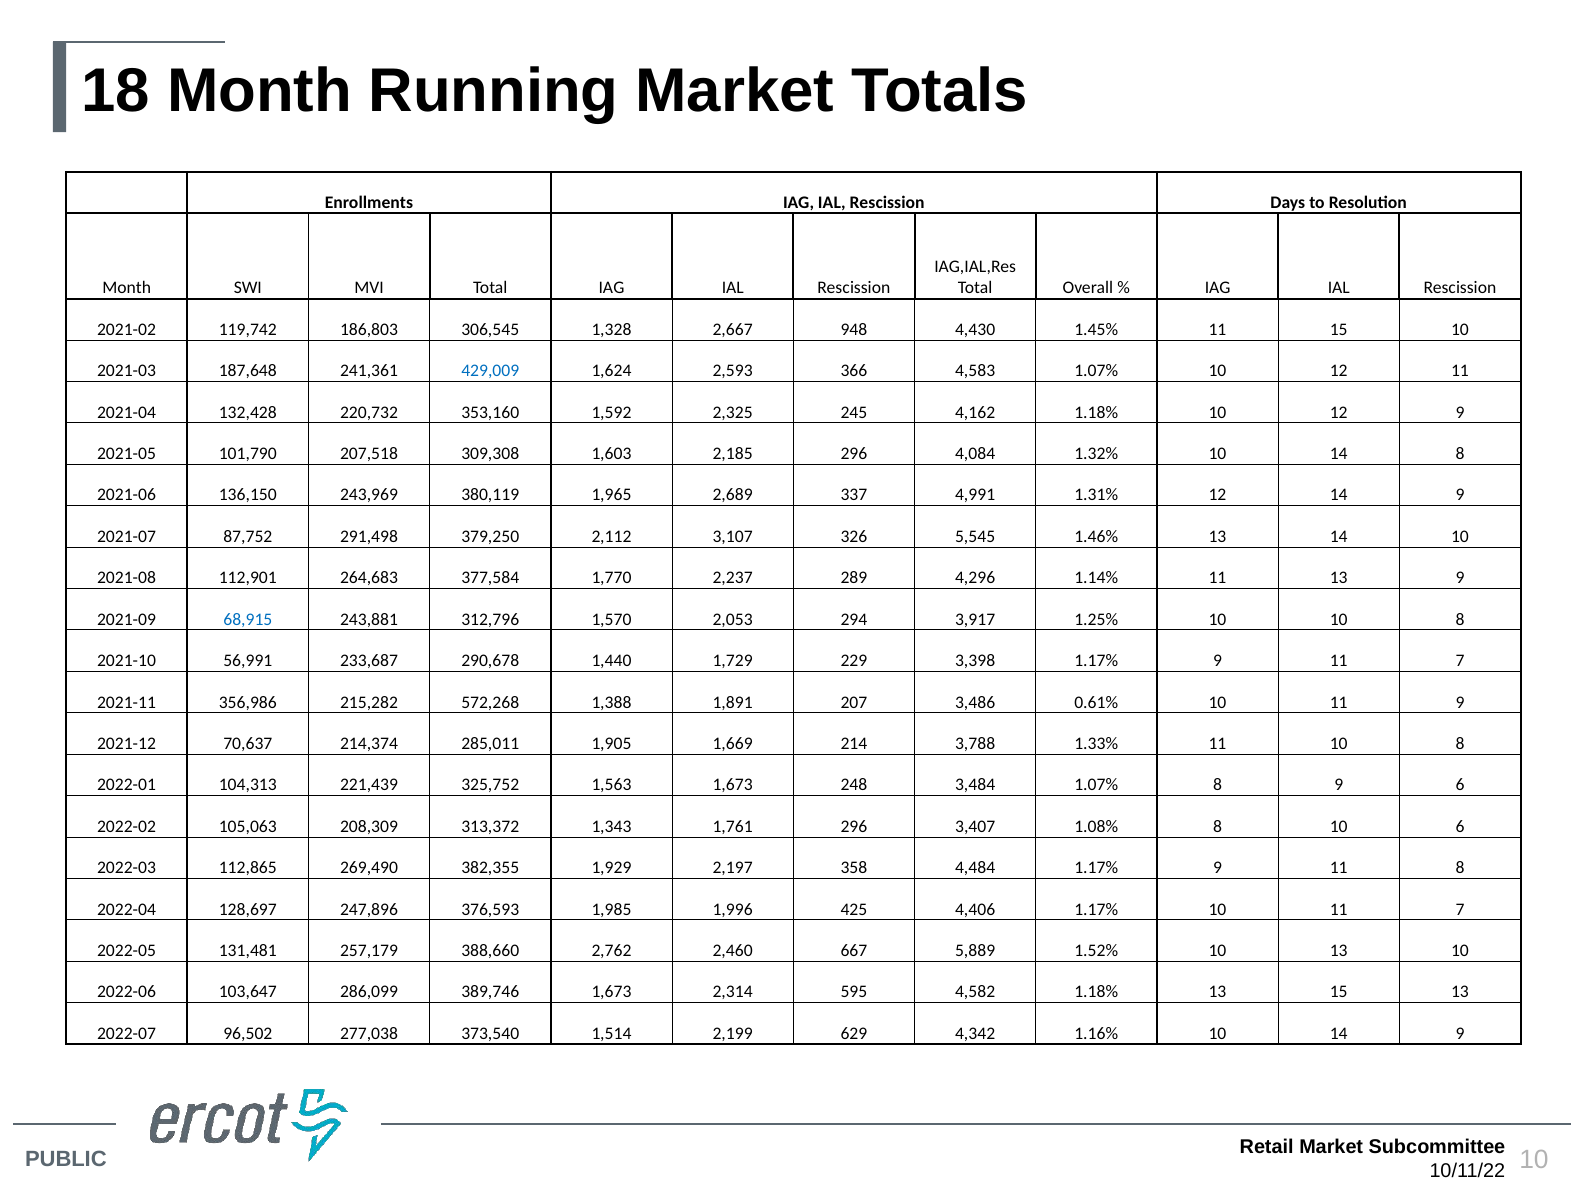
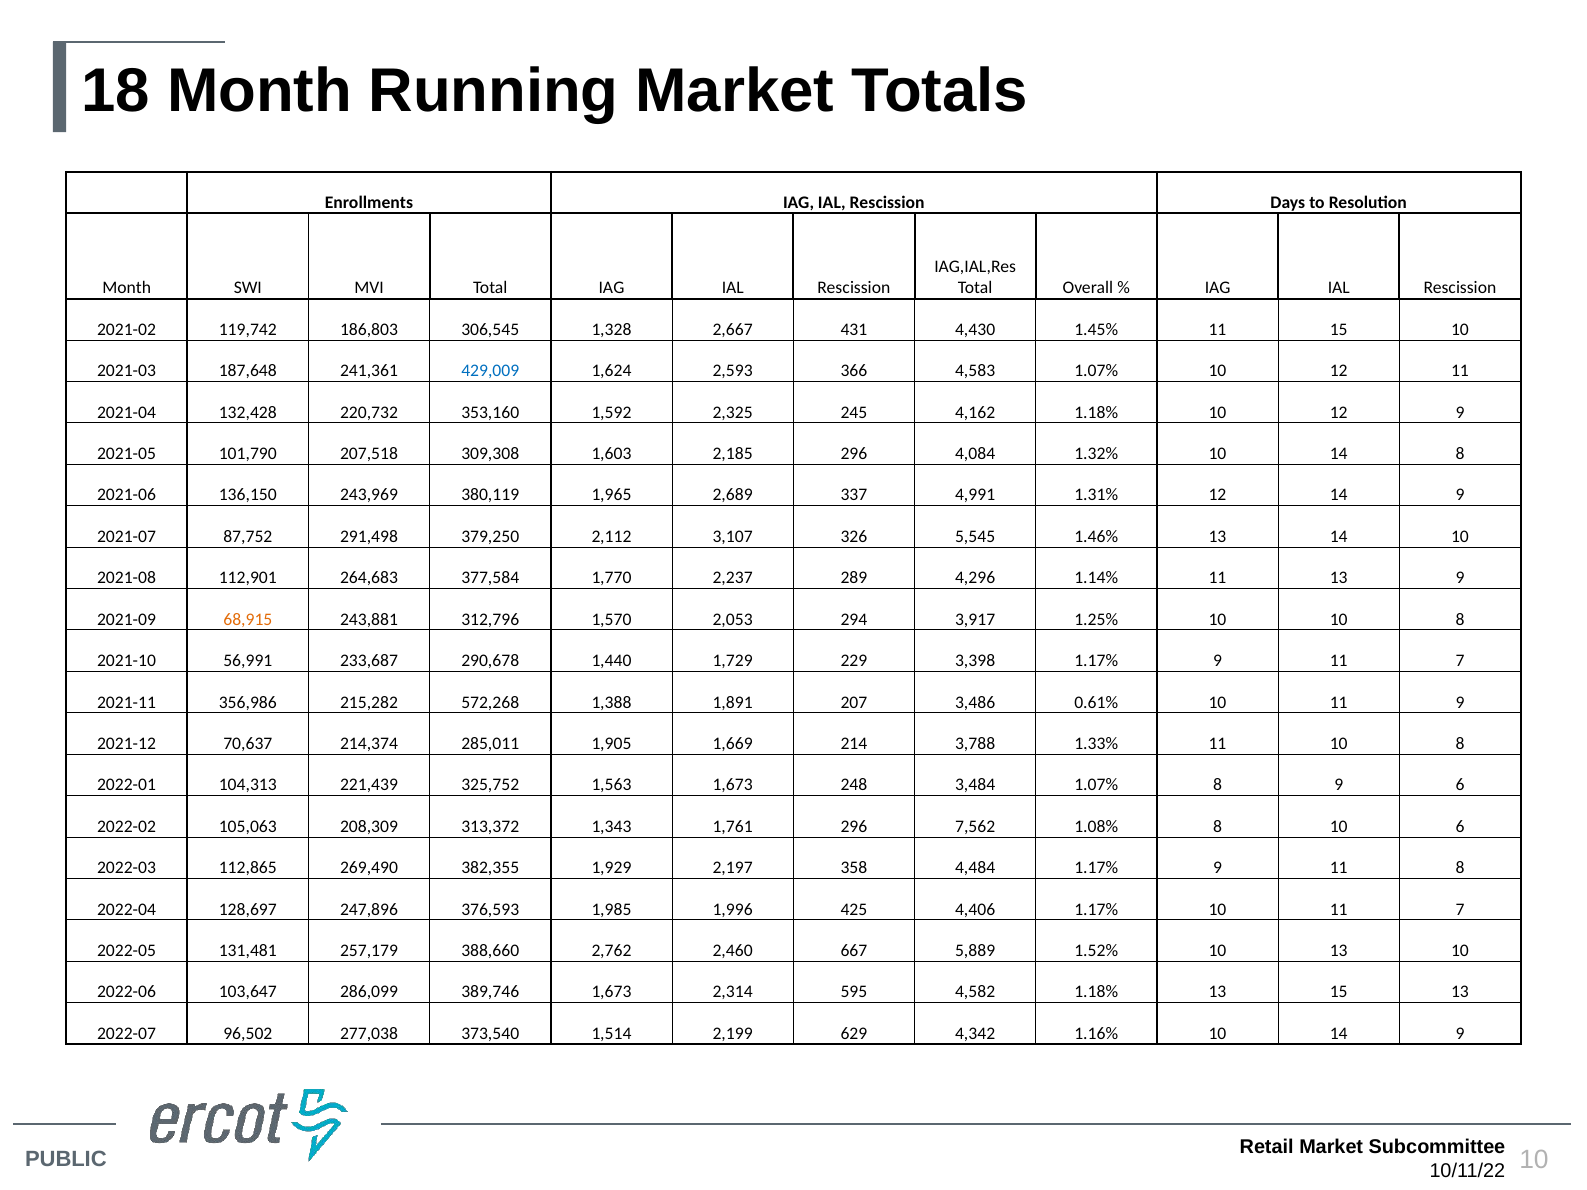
948: 948 -> 431 (854, 330)
68,915 colour: blue -> orange (248, 619)
3,407: 3,407 -> 7,562 (975, 827)
